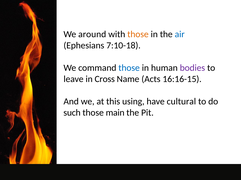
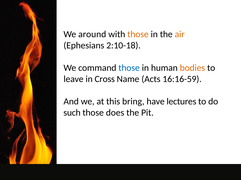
air colour: blue -> orange (180, 34)
7:10-18: 7:10-18 -> 2:10-18 (124, 46)
bodies colour: purple -> orange (192, 68)
16:16-15: 16:16-15 -> 16:16-59 (182, 79)
using: using -> bring (133, 102)
cultural: cultural -> lectures (181, 102)
main: main -> does (115, 113)
